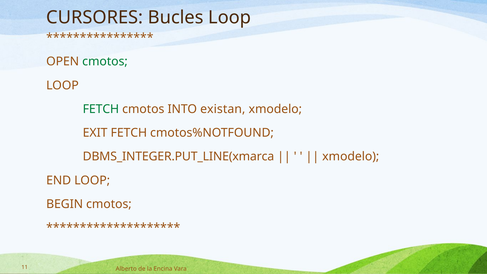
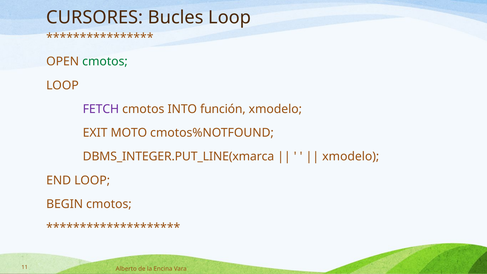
FETCH colour: green -> purple (101, 109)
existan: existan -> función (223, 109)
EXIT FETCH: FETCH -> MOTO (129, 133)
